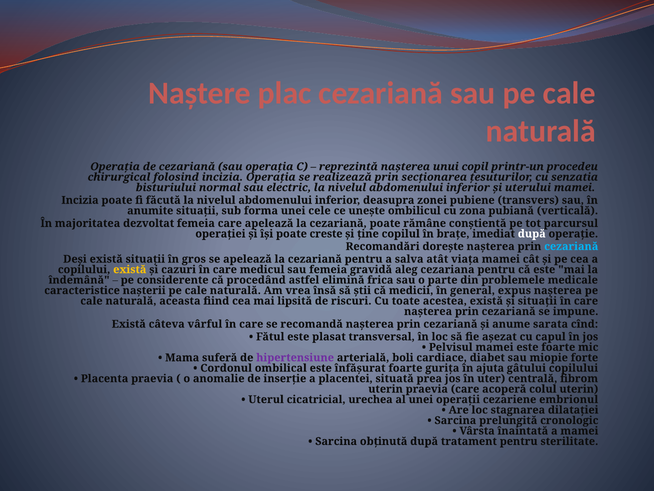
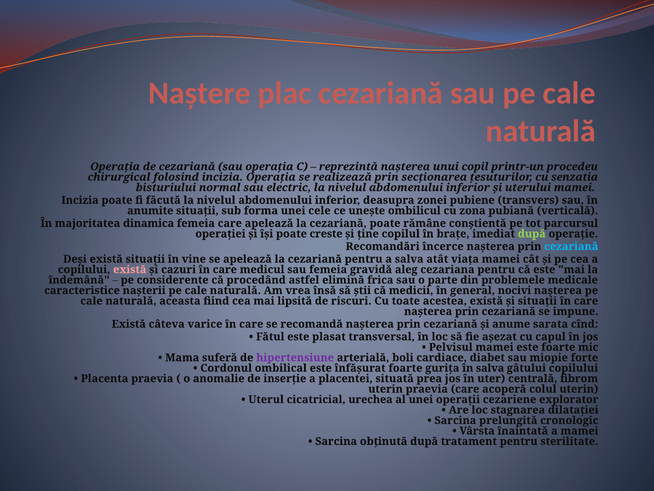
dezvoltat: dezvoltat -> dinamica (149, 223)
după colour: white -> light green (532, 234)
doreşte: doreşte -> încerce (443, 246)
gros: gros -> vine (194, 259)
există colour: yellow -> pink (130, 269)
expus: expus -> nocivi (514, 290)
vârful: vârful -> varice (205, 324)
în ajuta: ajuta -> salva (490, 368)
embrionul: embrionul -> explorator (569, 399)
